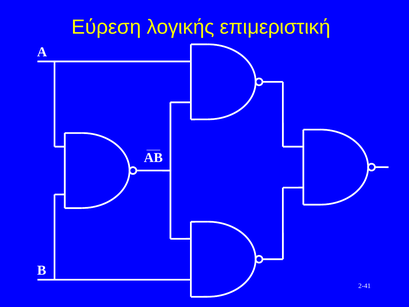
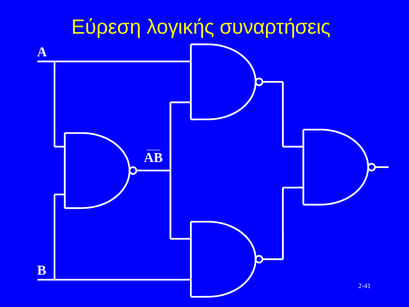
επιμεριστική: επιμεριστική -> συναρτήσεις (275, 27)
